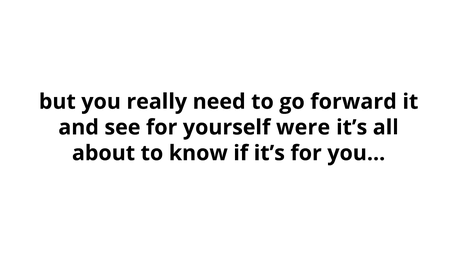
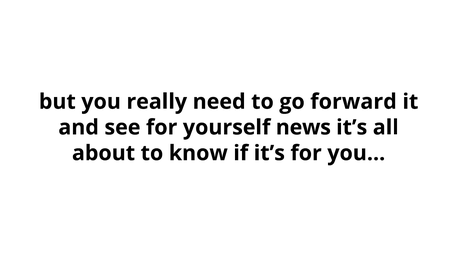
were: were -> news (303, 127)
